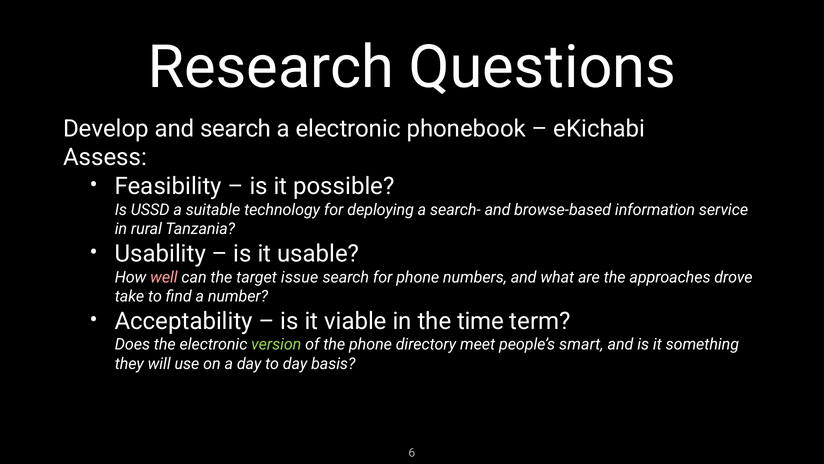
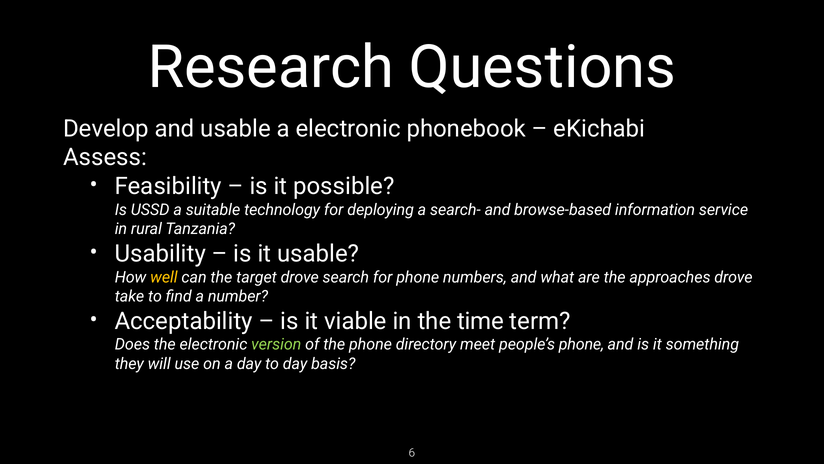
and search: search -> usable (236, 128)
well colour: pink -> yellow (164, 277)
target issue: issue -> drove (300, 277)
people’s smart: smart -> phone (581, 344)
